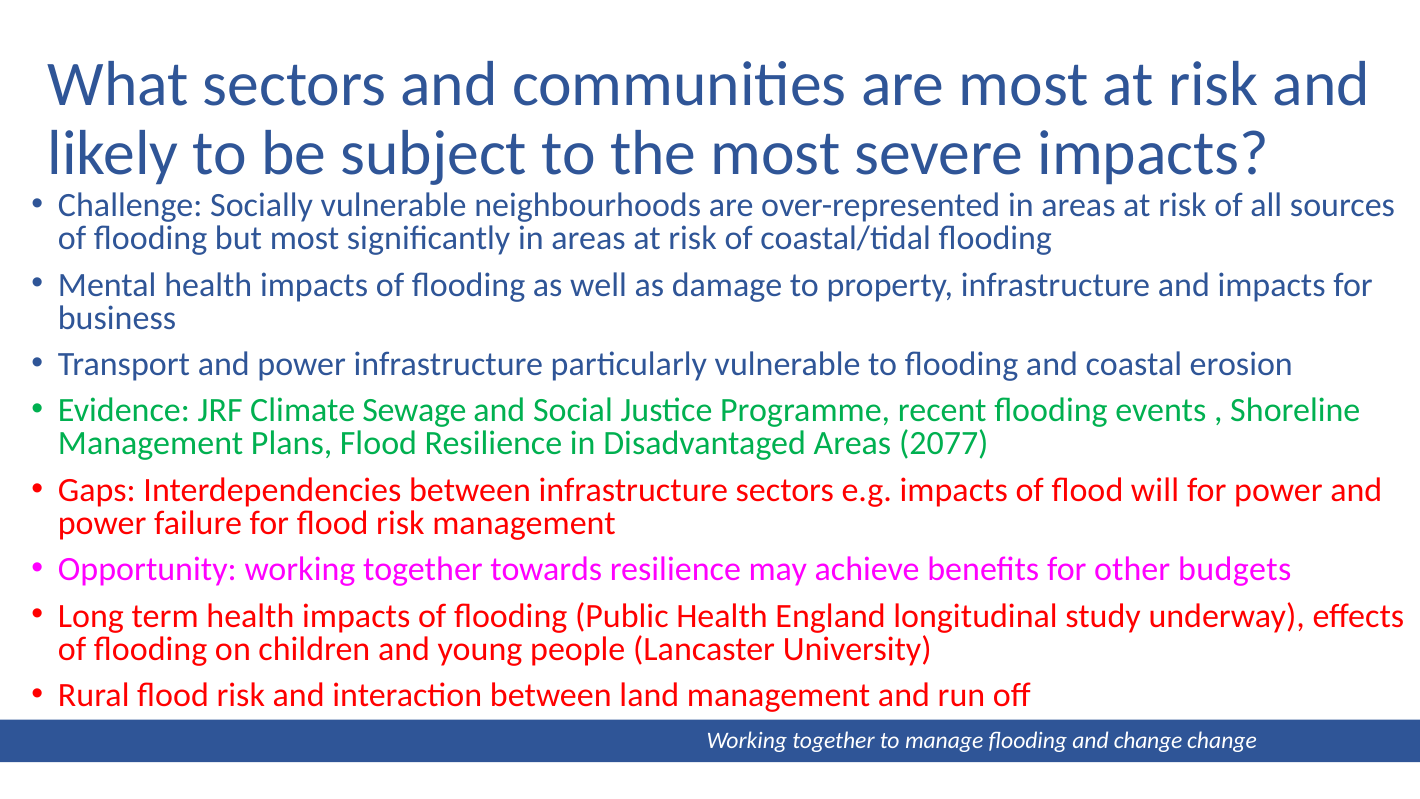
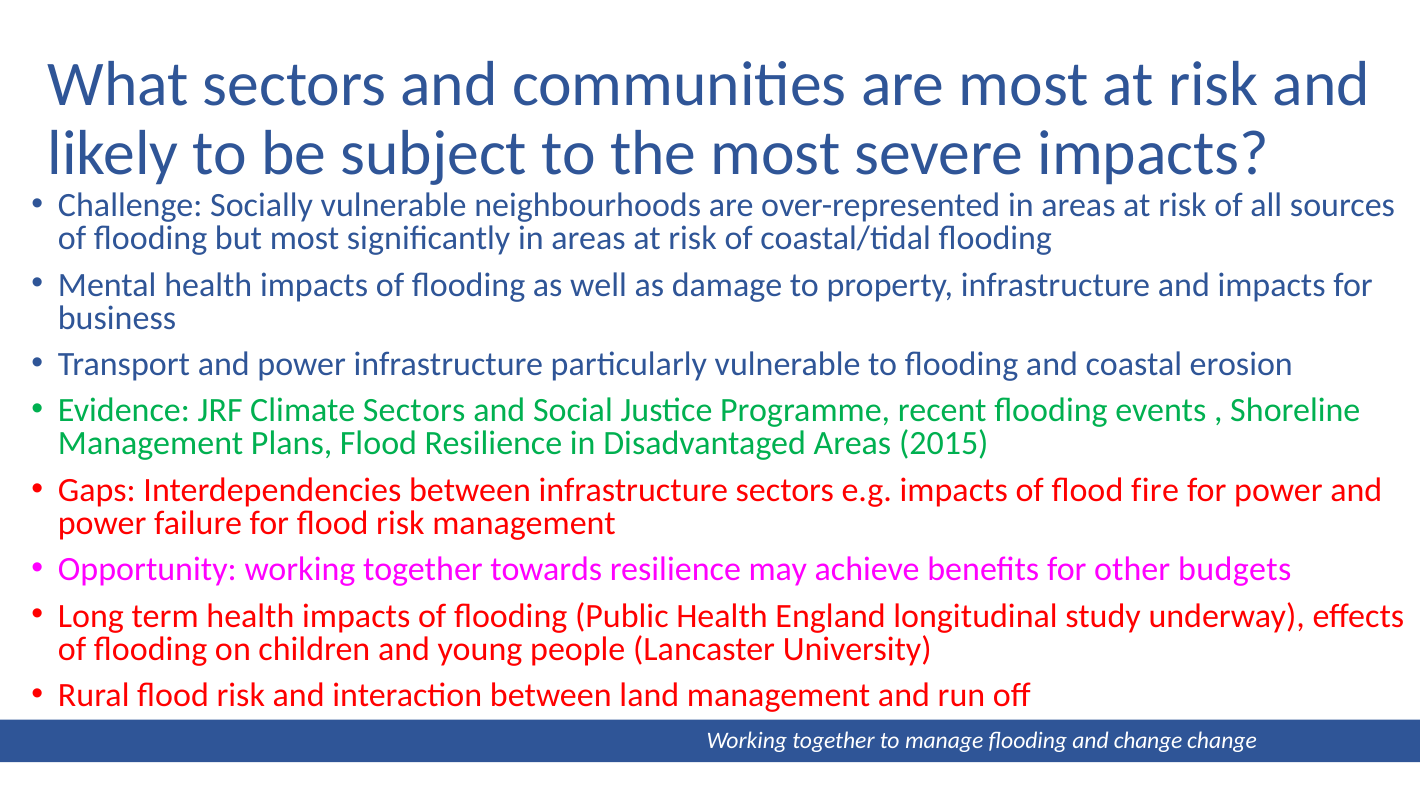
Climate Sewage: Sewage -> Sectors (414, 411)
2077: 2077 -> 2015 (944, 444)
will: will -> fire (1155, 490)
